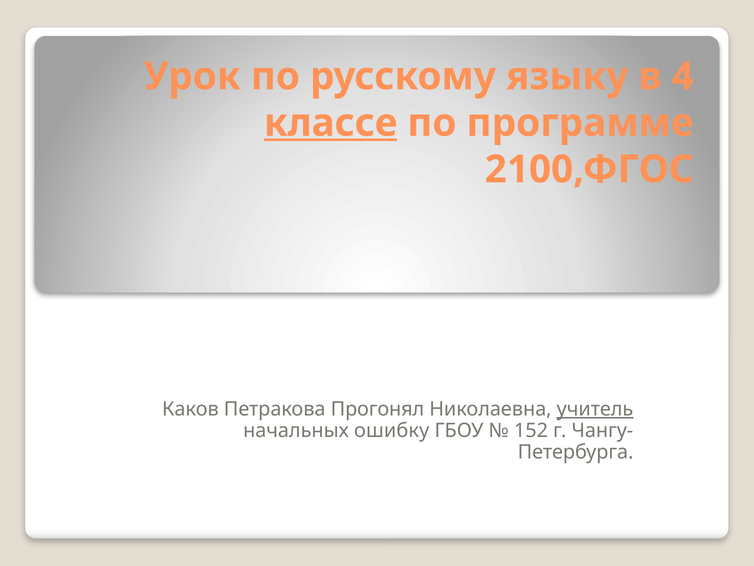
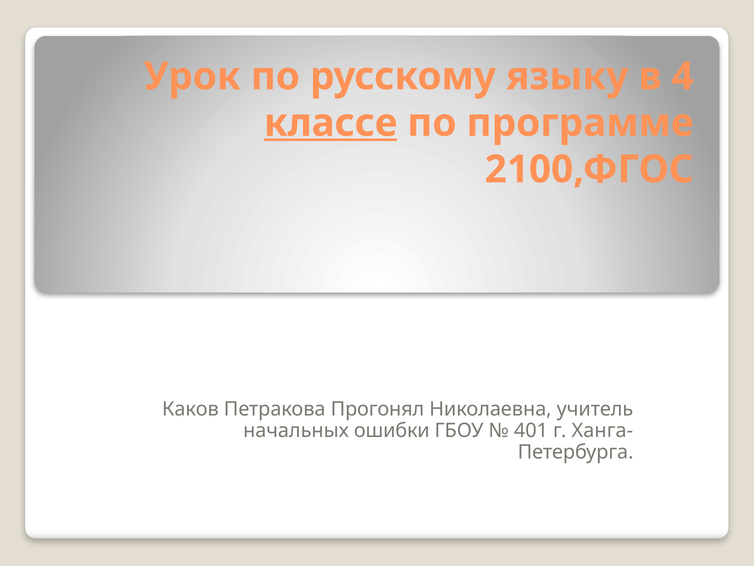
учитель underline: present -> none (595, 409)
ошибку: ошибку -> ошибки (392, 430)
152: 152 -> 401 (531, 430)
Чангу-: Чангу- -> Ханга- (602, 430)
